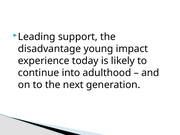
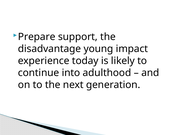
Leading: Leading -> Prepare (37, 37)
